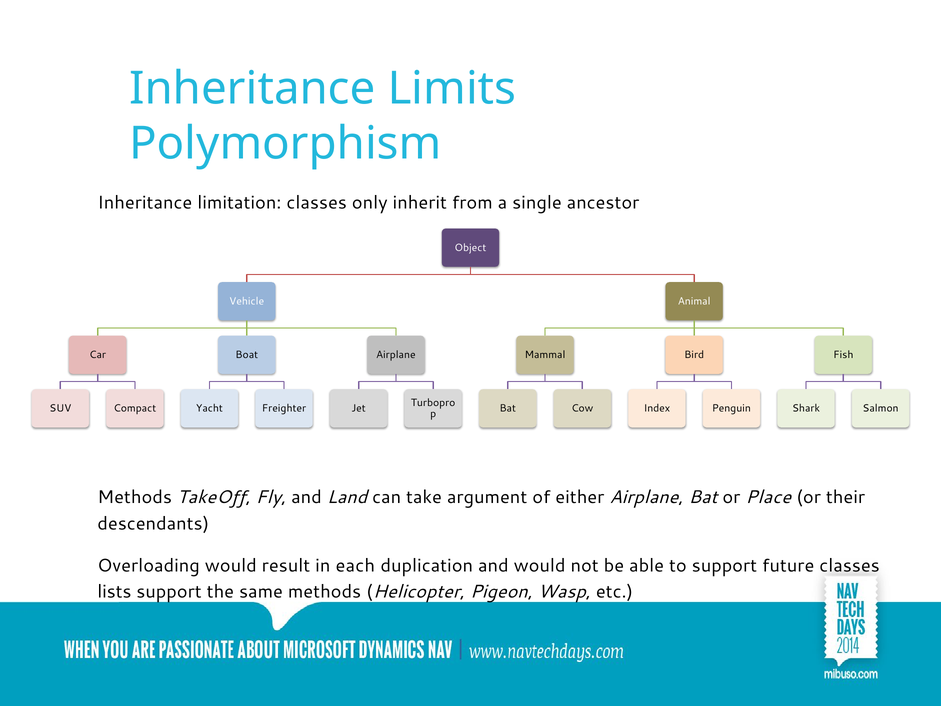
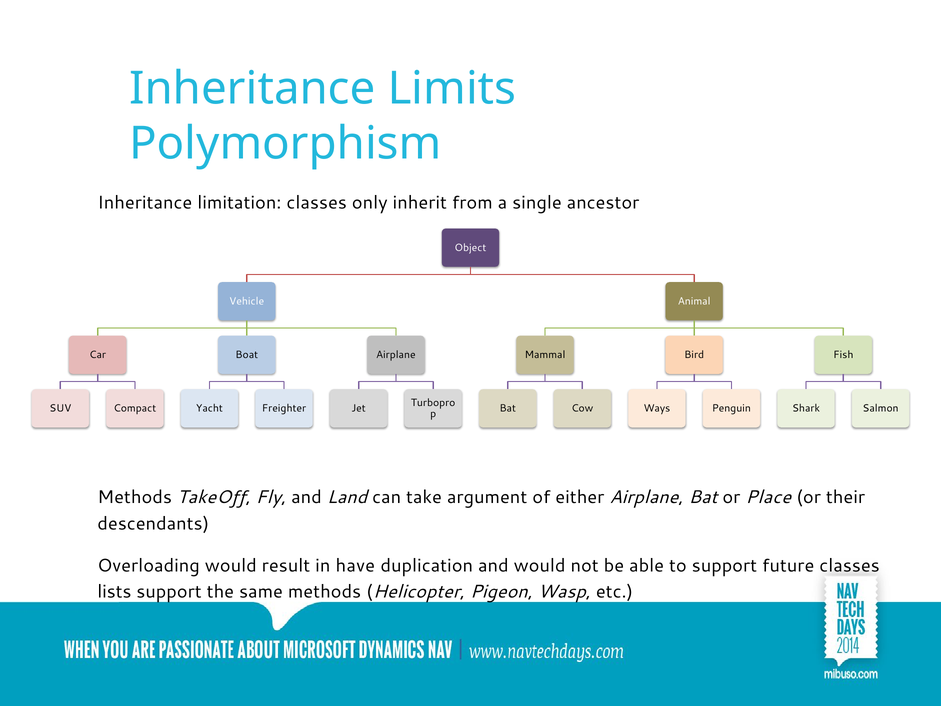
Index: Index -> Ways (657, 408)
each: each -> have (355, 565)
